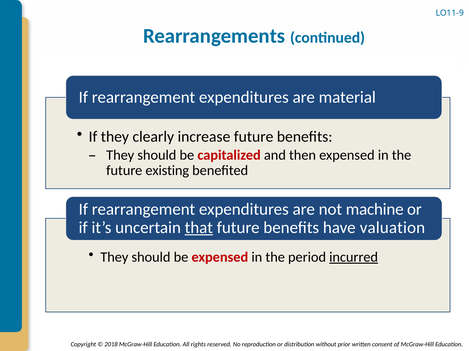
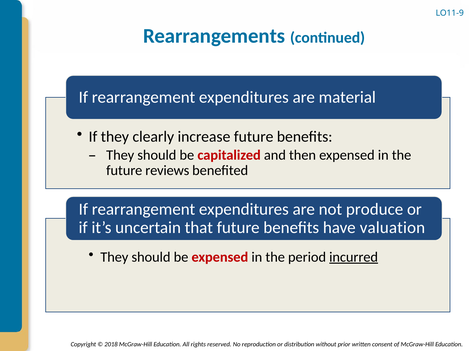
existing: existing -> reviews (167, 171)
machine: machine -> produce (375, 210)
that underline: present -> none (199, 228)
